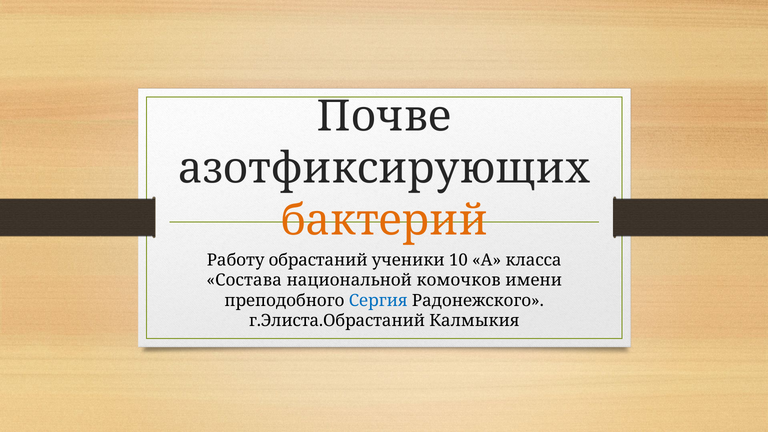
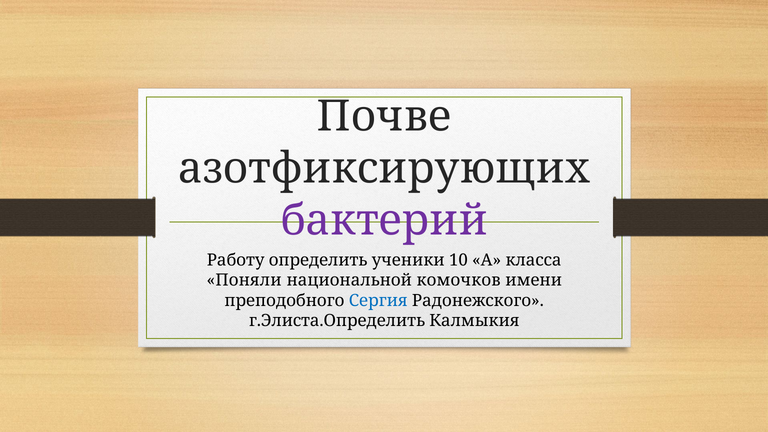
бактерий colour: orange -> purple (384, 220)
обрастаний: обрастаний -> определить (318, 260)
Состава: Состава -> Поняли (244, 280)
г.Элиста.Обрастаний: г.Элиста.Обрастаний -> г.Элиста.Определить (337, 321)
